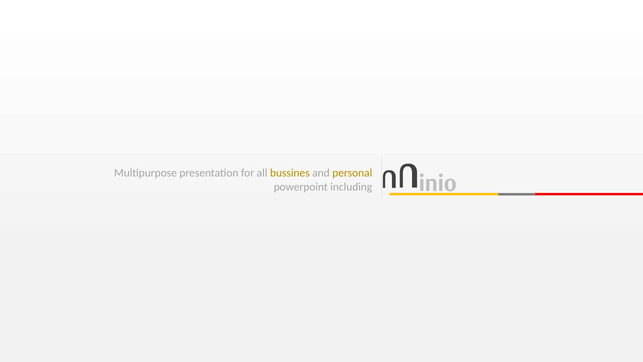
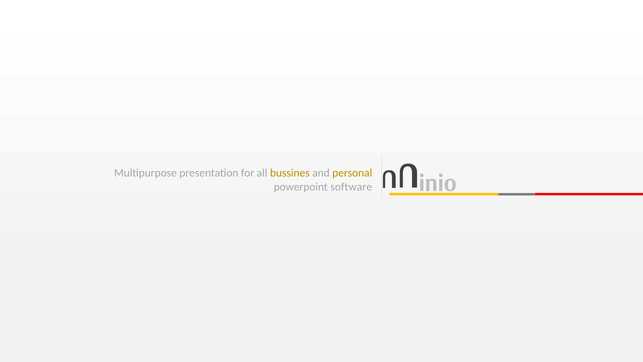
including: including -> software (351, 187)
